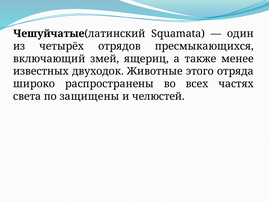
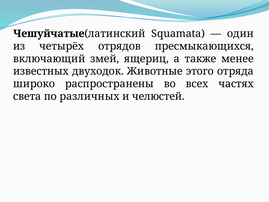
защищены: защищены -> различных (90, 96)
